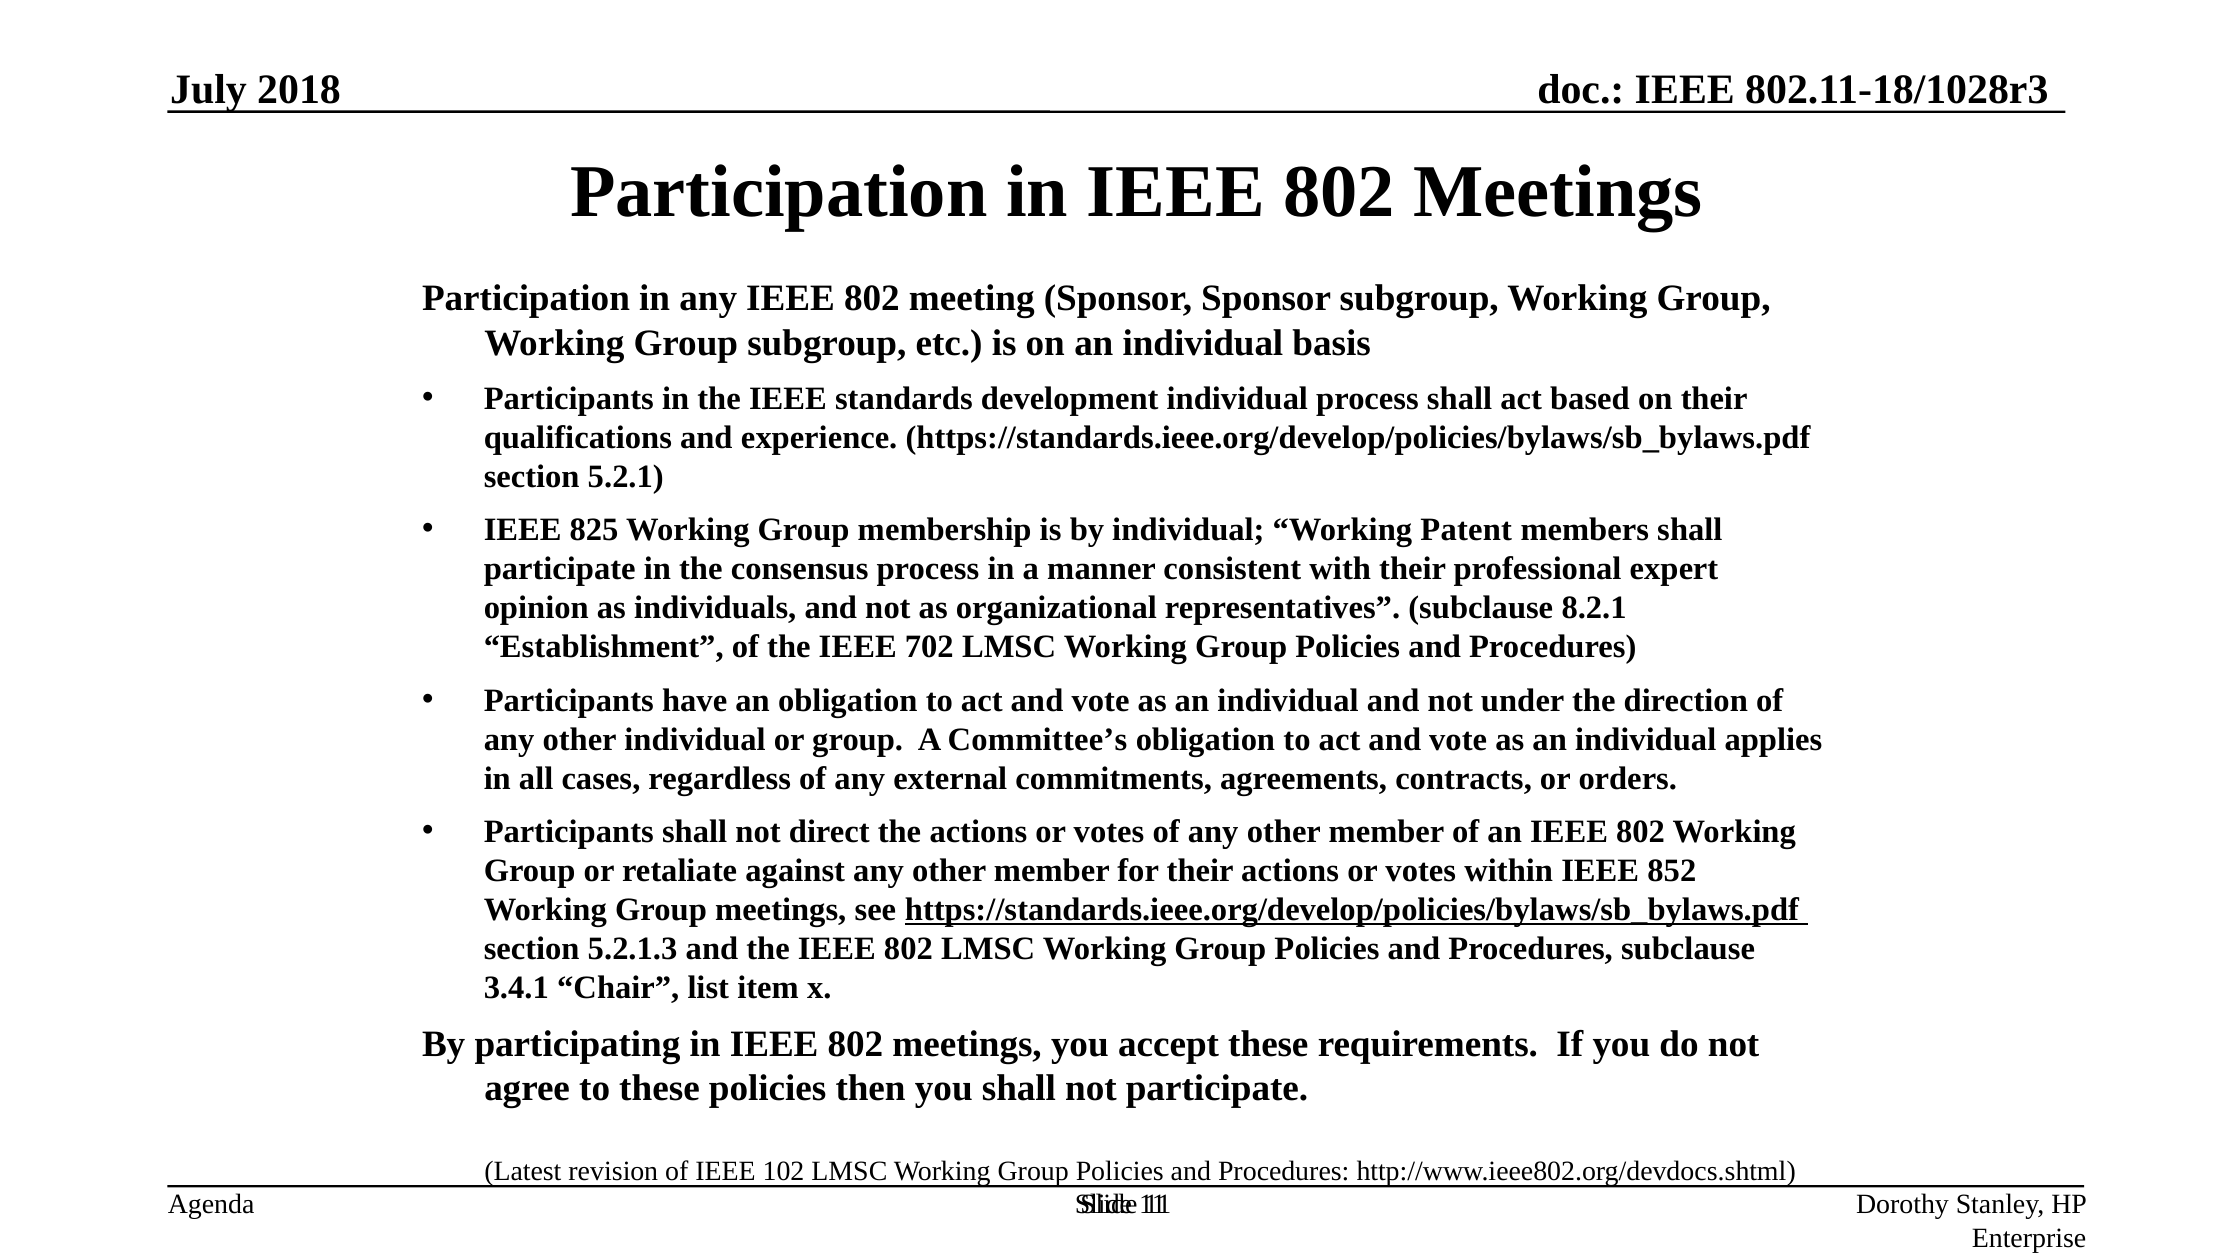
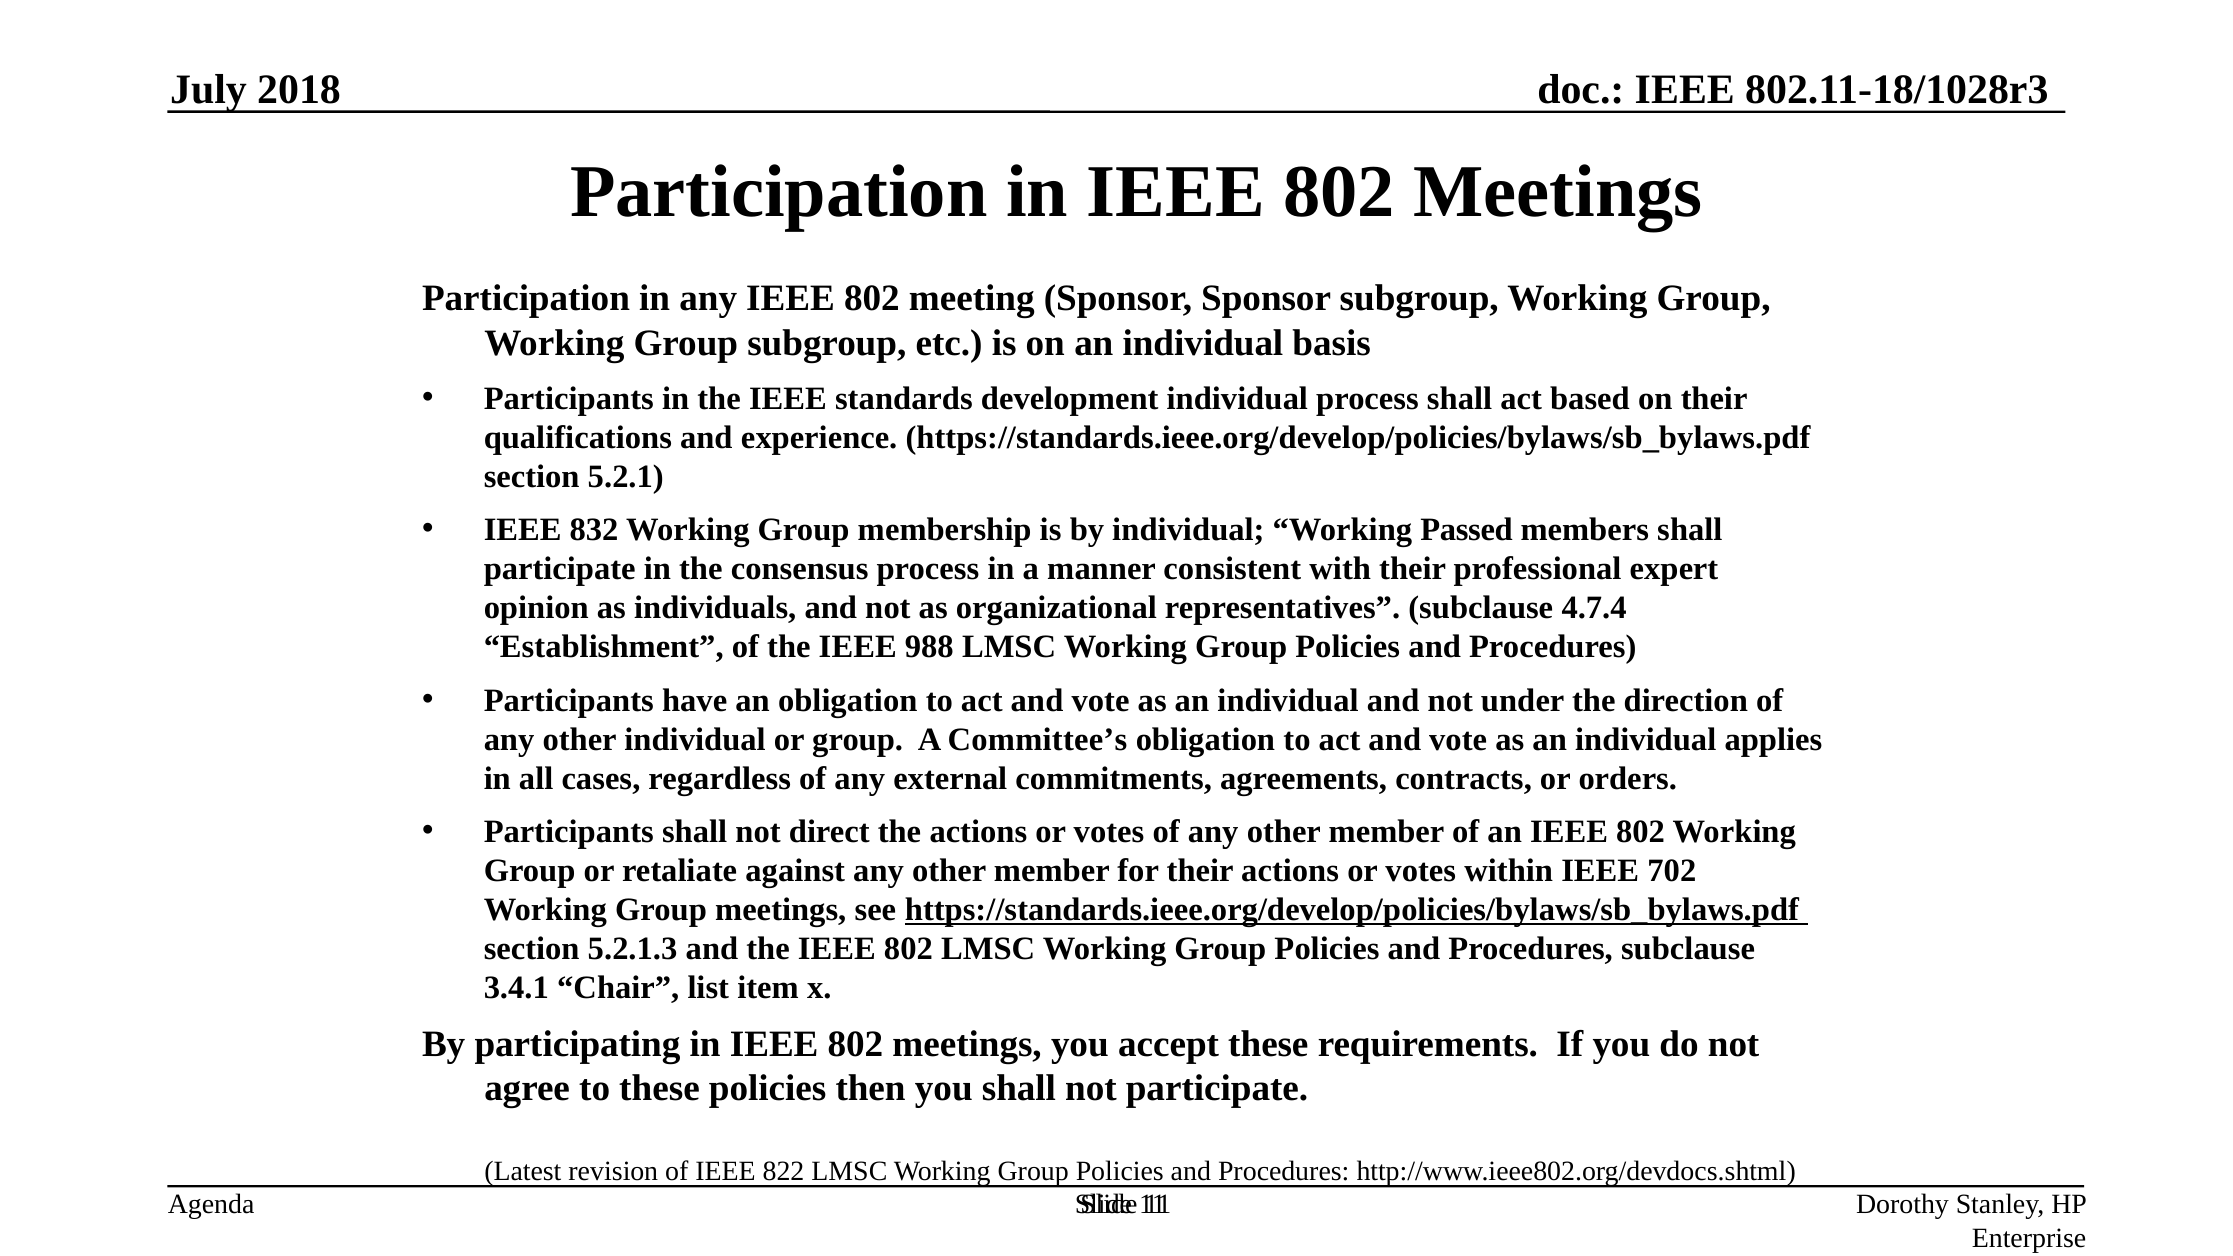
825: 825 -> 832 (594, 530)
Patent: Patent -> Passed (1467, 530)
8.2.1: 8.2.1 -> 4.7.4 (1594, 608)
702: 702 -> 988 (929, 647)
852: 852 -> 702 (1672, 871)
102: 102 -> 822 (784, 1172)
